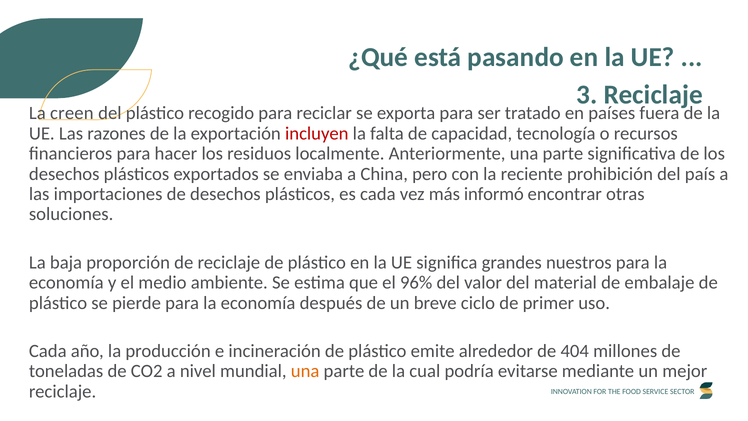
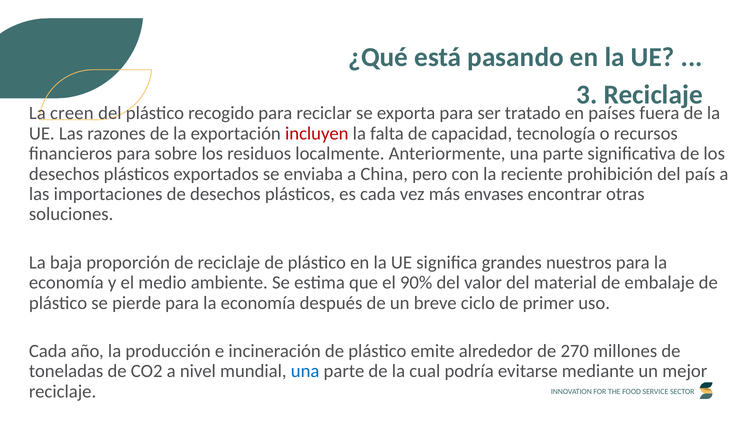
hacer: hacer -> sobre (176, 154)
informó: informó -> envases (494, 194)
96%: 96% -> 90% (416, 283)
404: 404 -> 270 (575, 351)
una colour: orange -> blue (305, 371)
